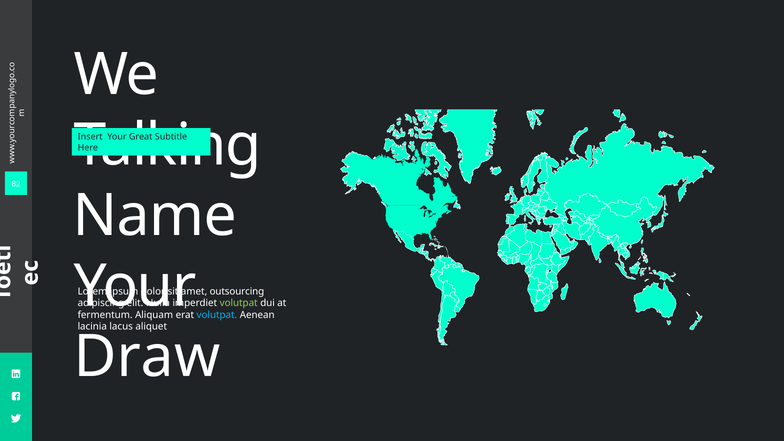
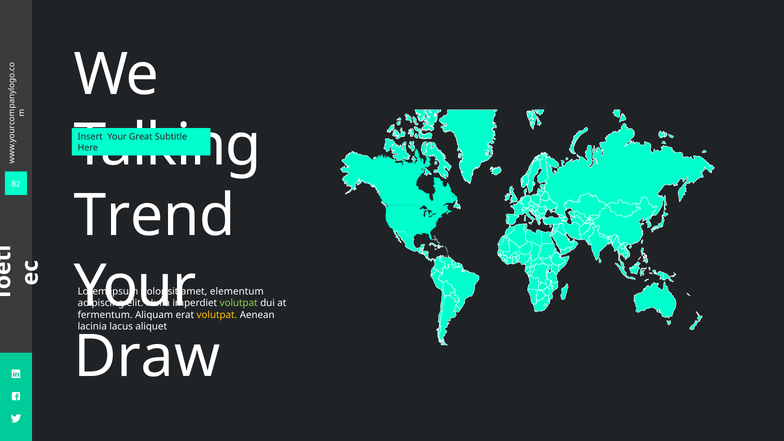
Name: Name -> Trend (155, 216)
outsourcing: outsourcing -> elementum (237, 291)
volutpat colour: light blue -> yellow (217, 315)
